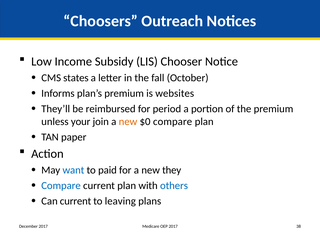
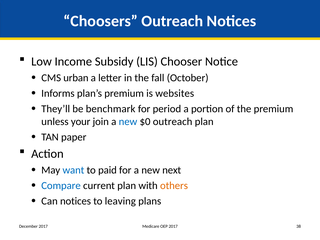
states: states -> urban (76, 78)
reimbursed: reimbursed -> benchmark (111, 109)
new colour: orange -> blue (128, 122)
$0 compare: compare -> outreach (173, 122)
they: they -> next (172, 170)
others colour: blue -> orange (174, 186)
Can current: current -> notices (76, 201)
